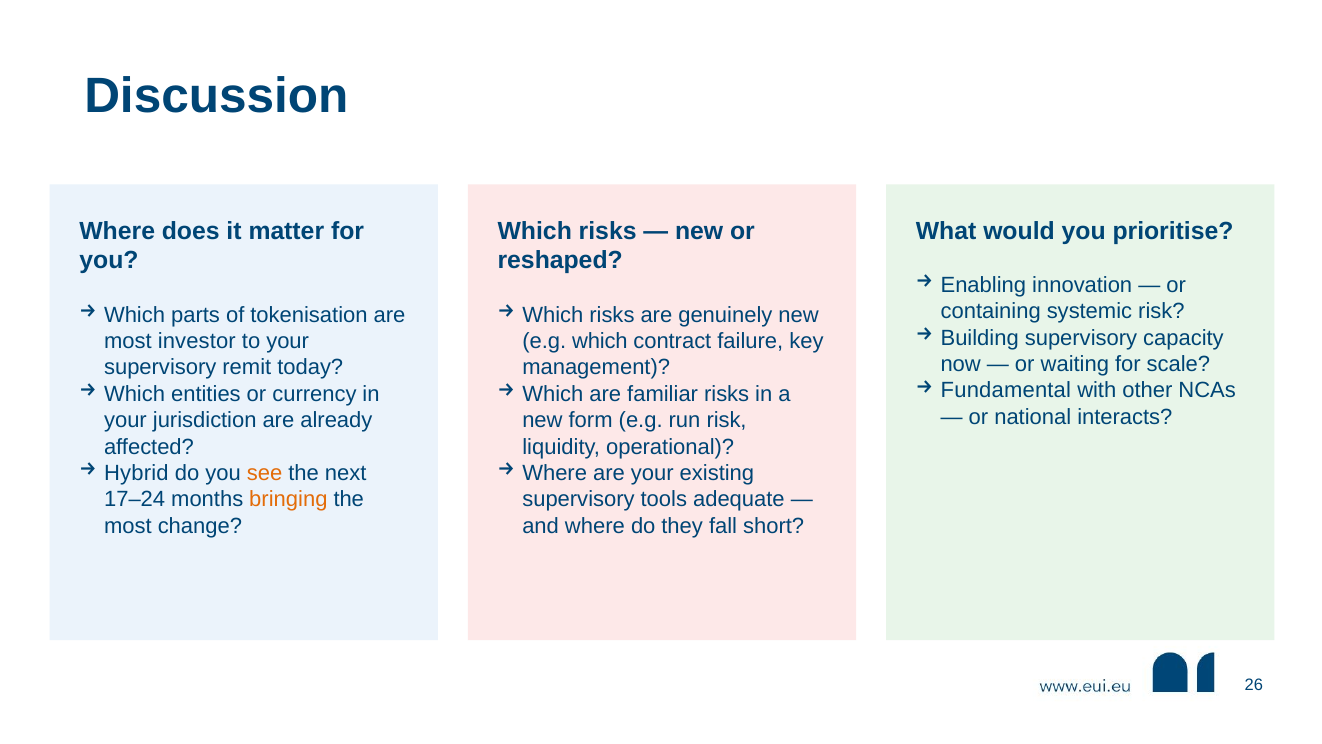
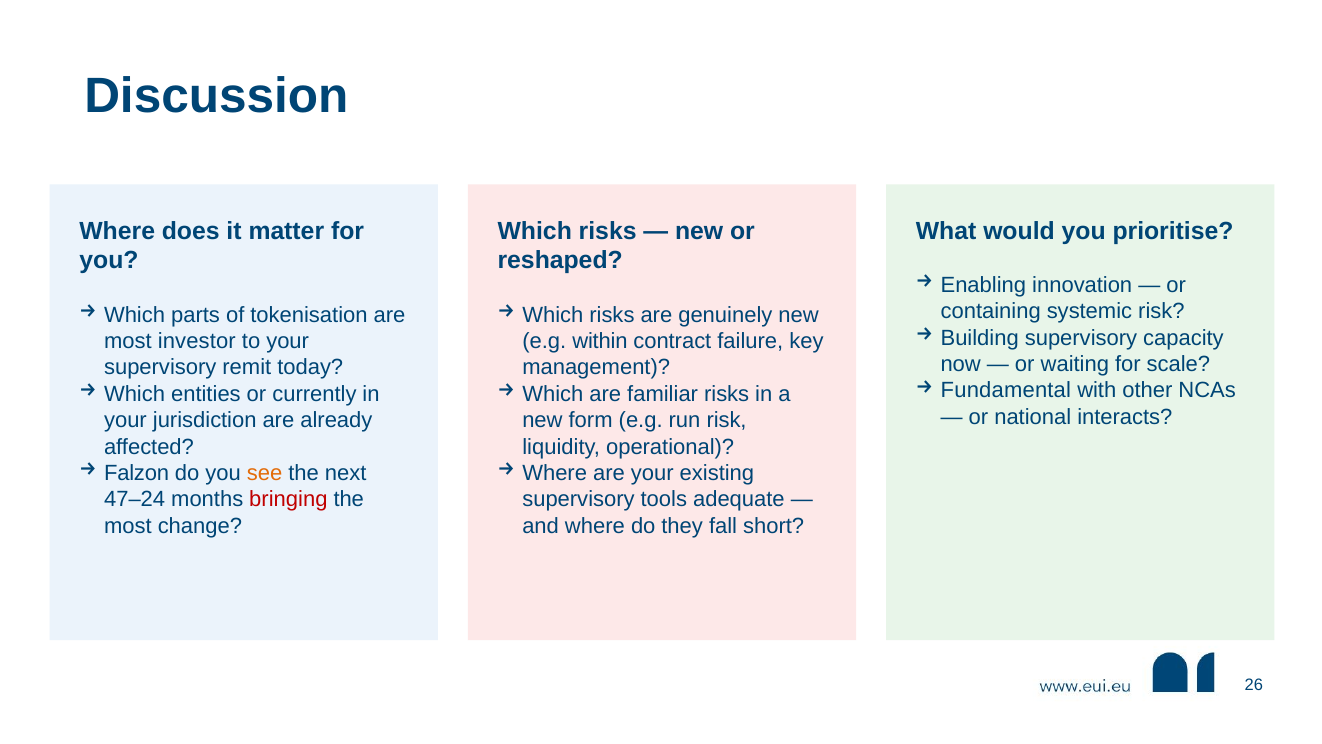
e.g which: which -> within (600, 341)
currency: currency -> currently (314, 394)
Hybrid: Hybrid -> Falzon (137, 473)
17–24: 17–24 -> 47–24 (135, 499)
bringing colour: orange -> red (288, 499)
